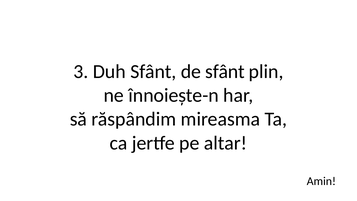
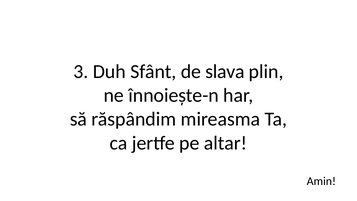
de sfânt: sfânt -> slava (225, 71)
